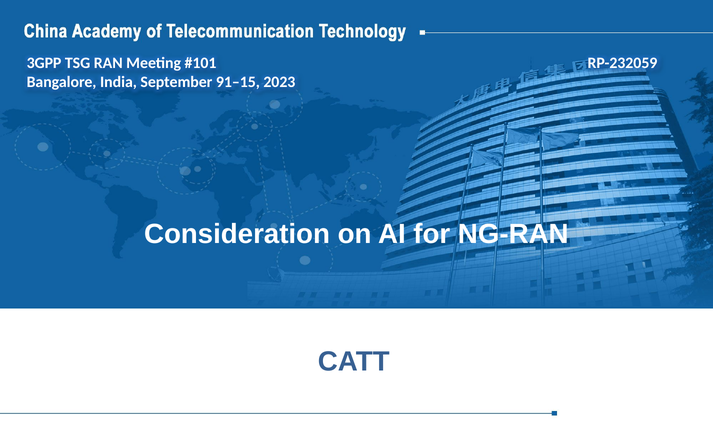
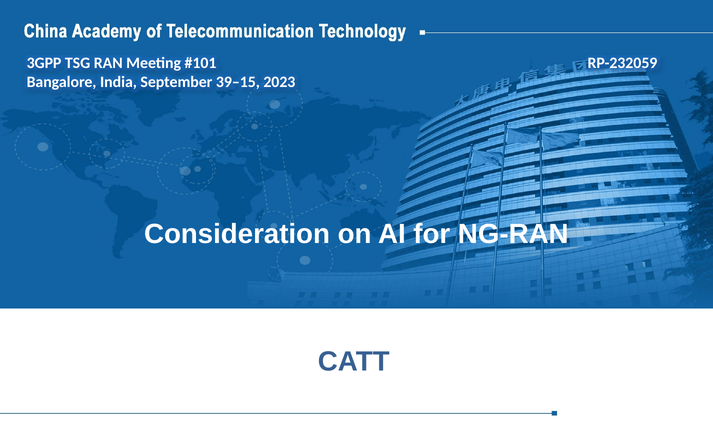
91–15: 91–15 -> 39–15 (238, 82)
